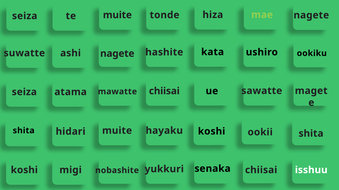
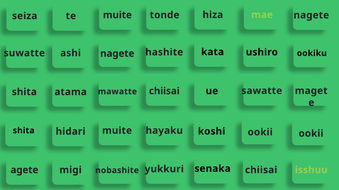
seiza: seiza -> shita (24, 92)
shita: shita -> ookii (311, 134)
koshi: koshi -> agete (24, 171)
isshuu colour: white -> light green (311, 171)
